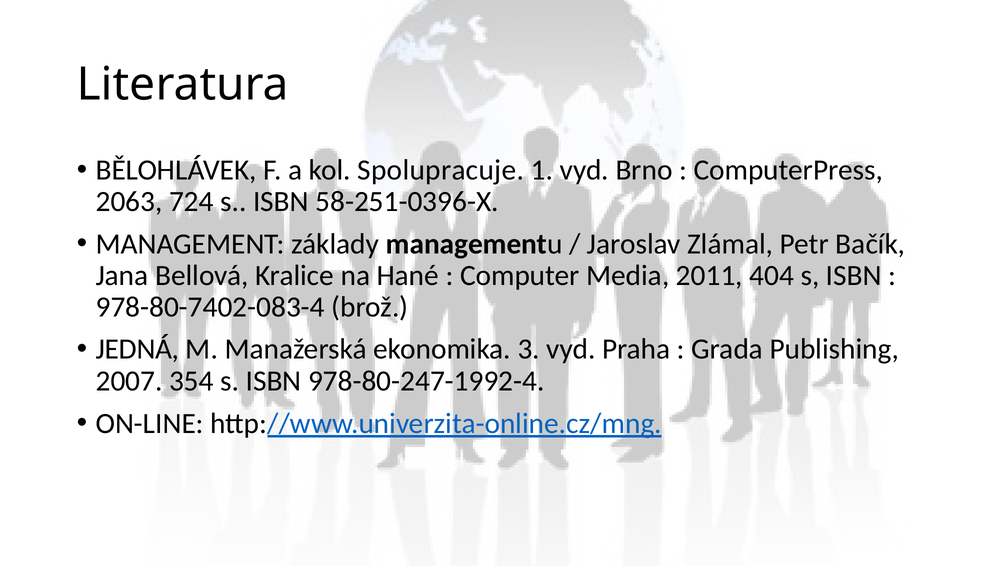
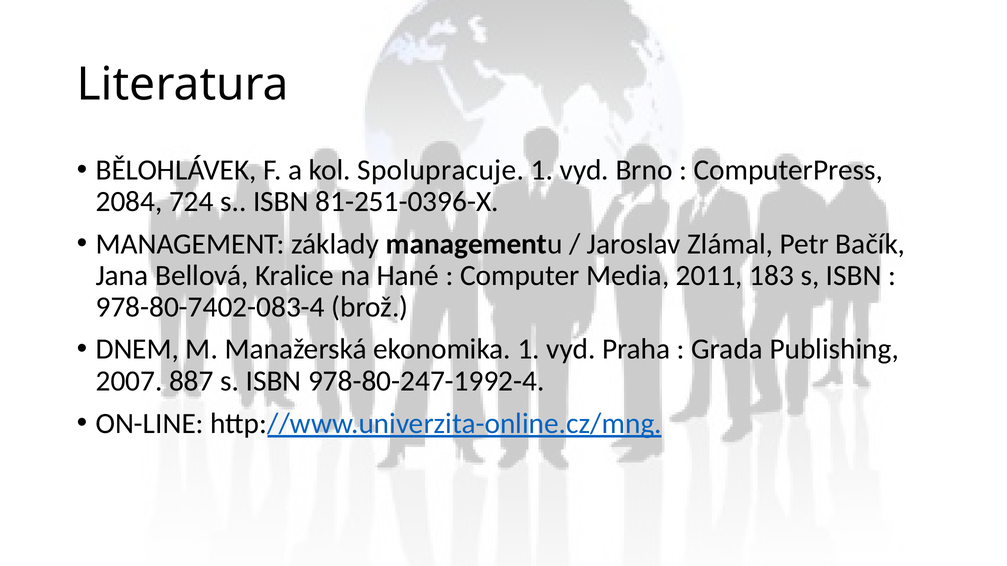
2063: 2063 -> 2084 (129, 202)
58-251-0396-X: 58-251-0396-X -> 81-251-0396-X (407, 202)
404: 404 -> 183 (772, 276)
JEDNÁ: JEDNÁ -> DNEM (137, 350)
ekonomika 3: 3 -> 1 (529, 350)
354: 354 -> 887 (191, 381)
